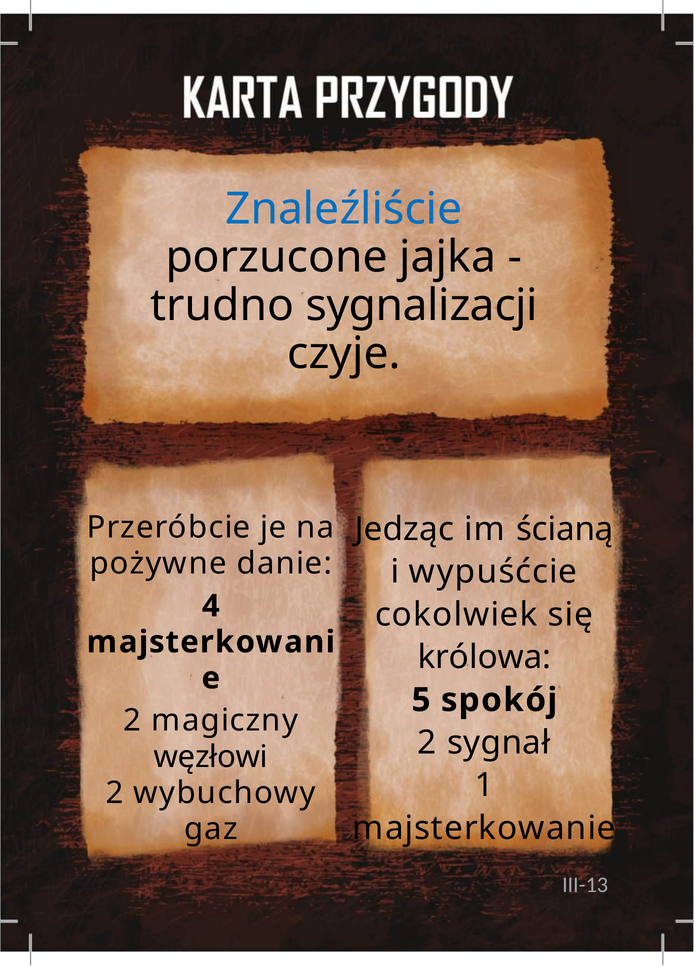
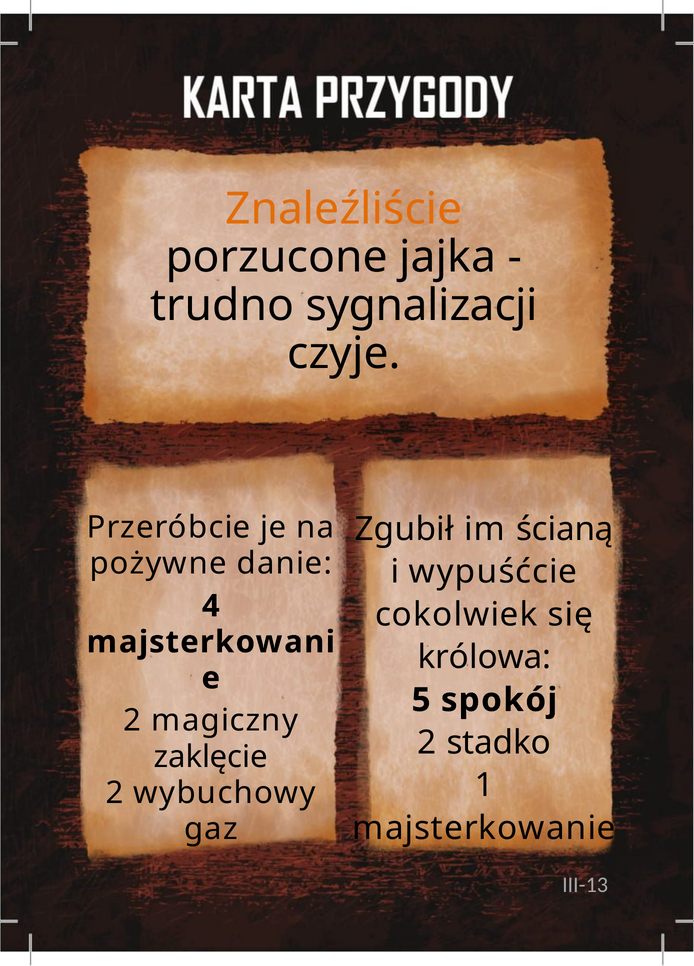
Znaleźliście colour: blue -> orange (344, 209)
Jedząc: Jedząc -> Zgubił (404, 529)
sygnał: sygnał -> stadko (499, 743)
węzłowi: węzłowi -> zaklęcie (211, 757)
